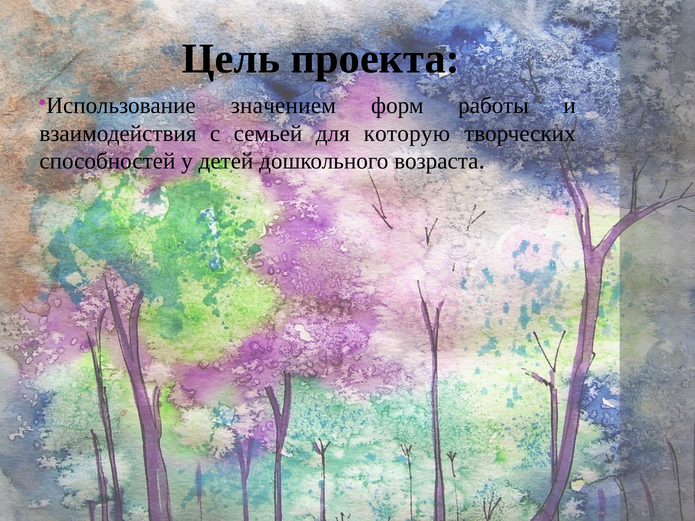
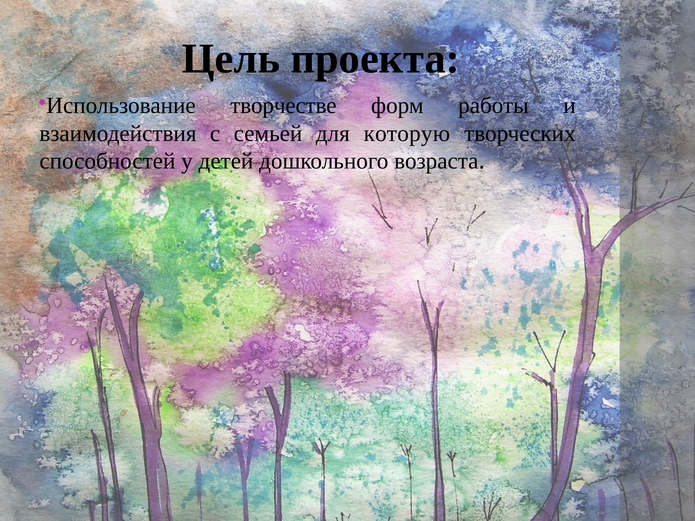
значением: значением -> творчестве (283, 106)
